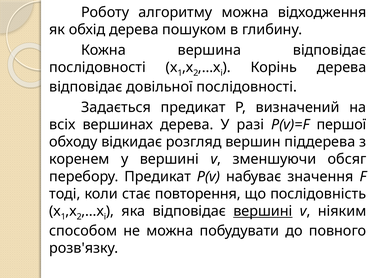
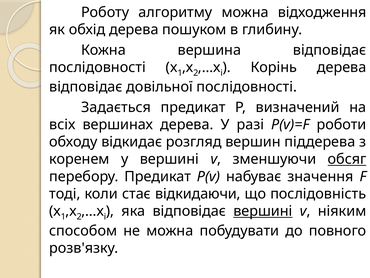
першої: першої -> роботи (341, 124)
обсяг underline: none -> present (347, 159)
повторення: повторення -> відкидаючи (198, 194)
